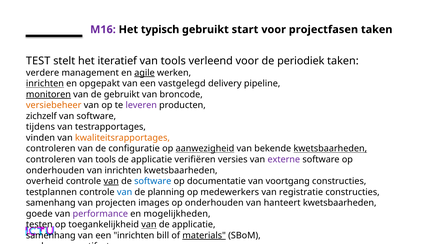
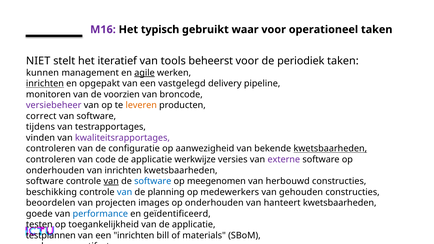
start: start -> waar (245, 30)
voor projectfasen: projectfasen -> operationeel (323, 30)
TEST: TEST -> NIET (38, 61)
verleend: verleend -> beheerst (211, 61)
verdere: verdere -> kunnen (43, 73)
monitoren underline: present -> none (48, 94)
de gebruikt: gebruikt -> voorzien (122, 94)
versiebeheer colour: orange -> purple (54, 105)
leveren colour: purple -> orange (141, 105)
zichzelf: zichzelf -> correct (41, 116)
kwaliteitsrapportages colour: orange -> purple (122, 138)
aanwezigheid underline: present -> none (205, 149)
controleren van tools: tools -> code (106, 160)
verifiëren: verifiëren -> werkwijze (195, 160)
overheid: overheid -> software (45, 181)
documentatie: documentatie -> meegenomen (216, 181)
voortgang: voortgang -> herbouwd (288, 181)
testplannen: testplannen -> beschikking (51, 192)
van registratie: registratie -> gehouden (301, 192)
samenhang: samenhang -> beoordelen (51, 203)
performance colour: purple -> blue (100, 214)
mogelijkheden: mogelijkheden -> geïdentificeerd (177, 214)
van underline: present -> none (149, 225)
samenhang: samenhang -> testplannen (51, 236)
materials underline: present -> none (204, 236)
